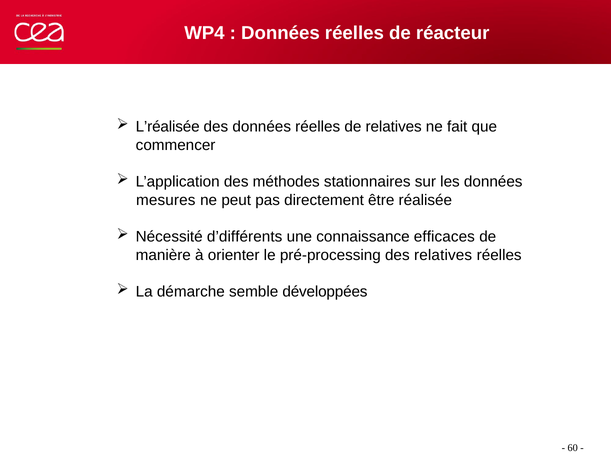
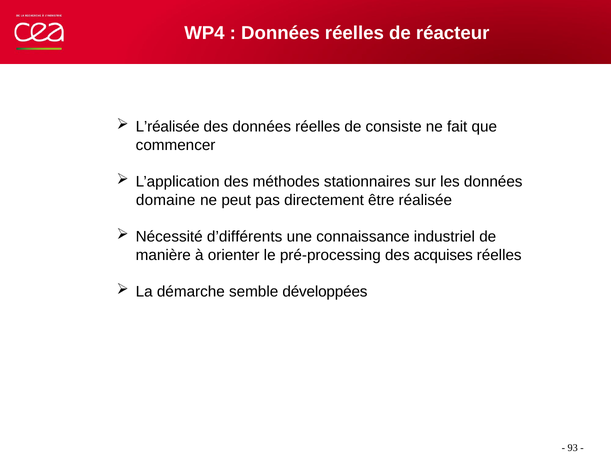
de relatives: relatives -> consiste (394, 126)
mesures: mesures -> domaine (166, 200)
efficaces: efficaces -> industriel (444, 236)
des relatives: relatives -> acquises (443, 255)
60: 60 -> 93 (573, 447)
